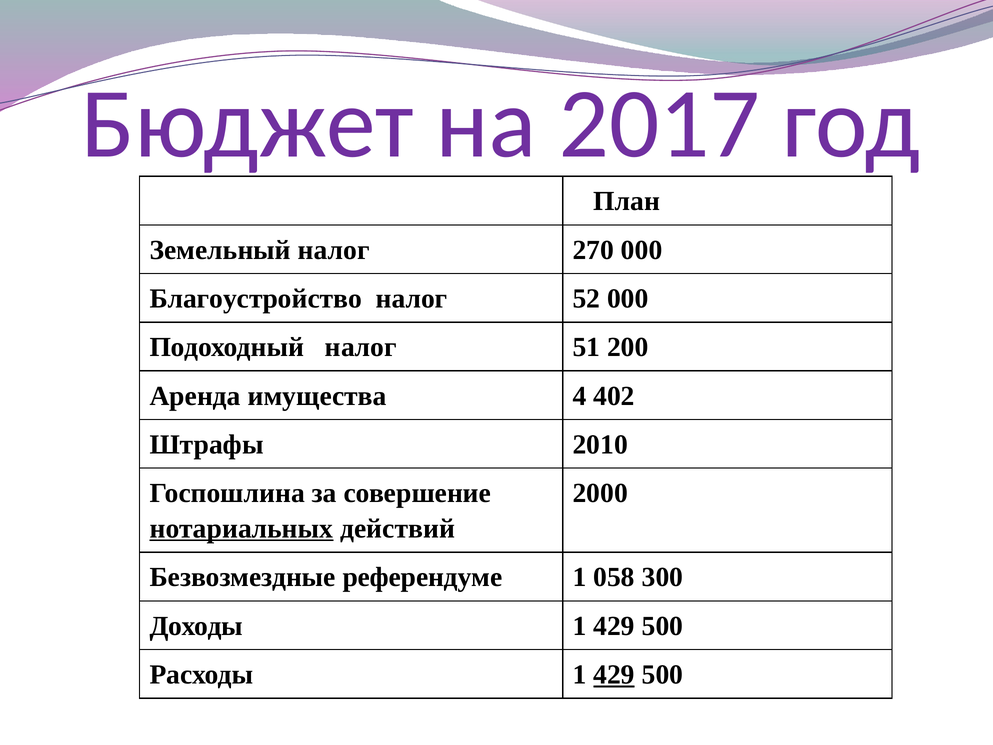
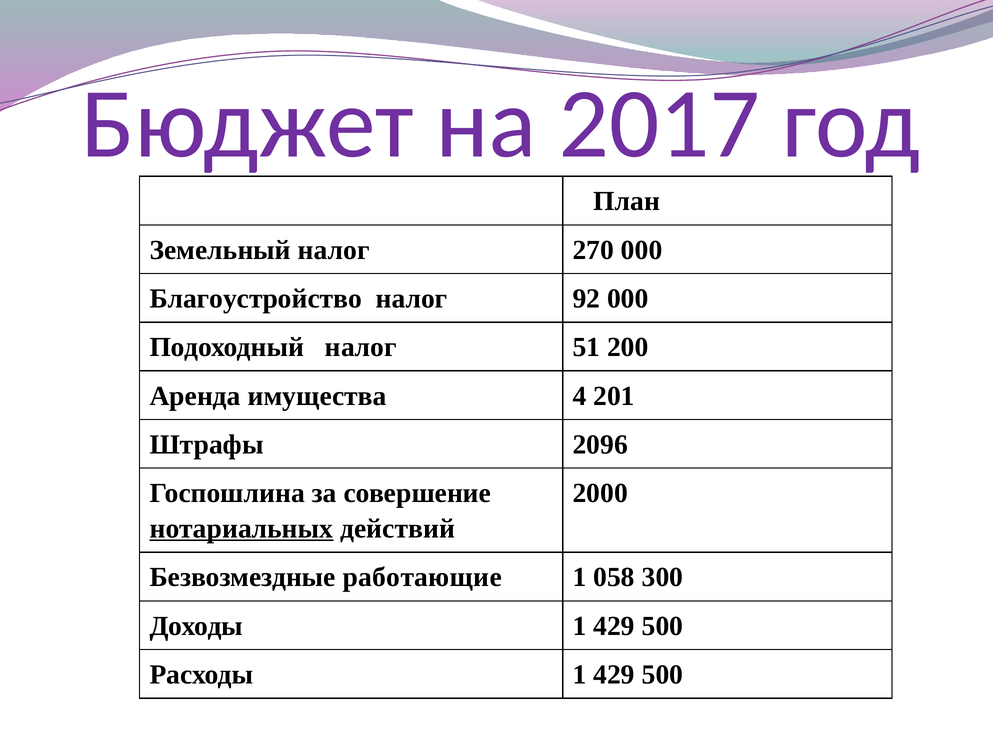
52: 52 -> 92 (586, 299)
402: 402 -> 201 (614, 396)
2010: 2010 -> 2096 (600, 444)
референдуме: референдуме -> работающие (422, 577)
429 underline: present -> none (614, 674)
